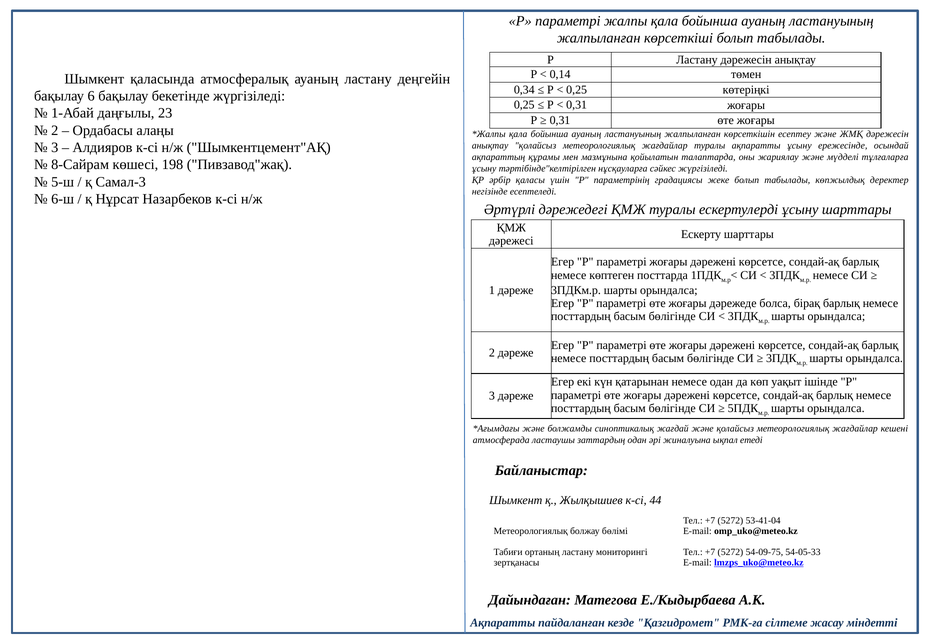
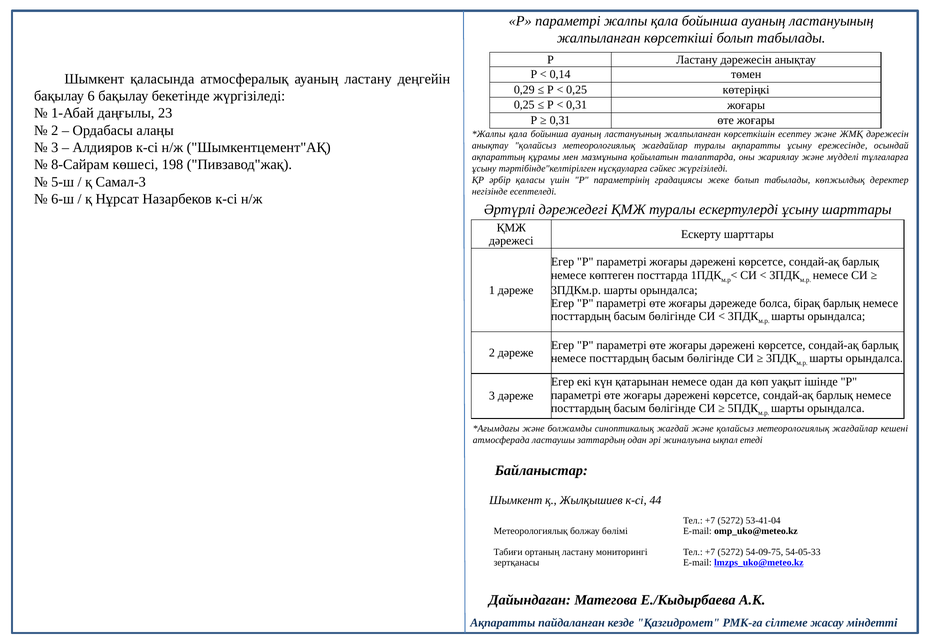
0,34: 0,34 -> 0,29 (524, 90)
